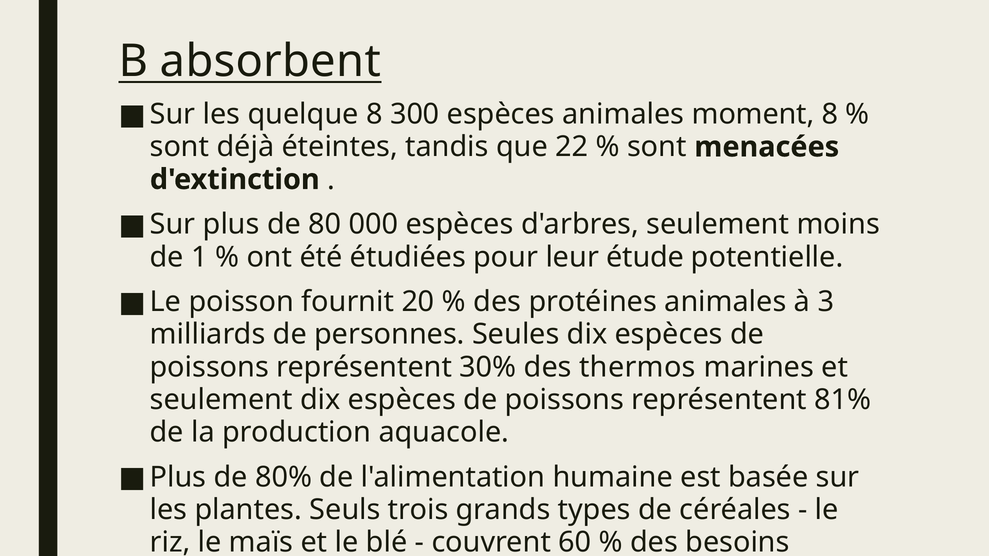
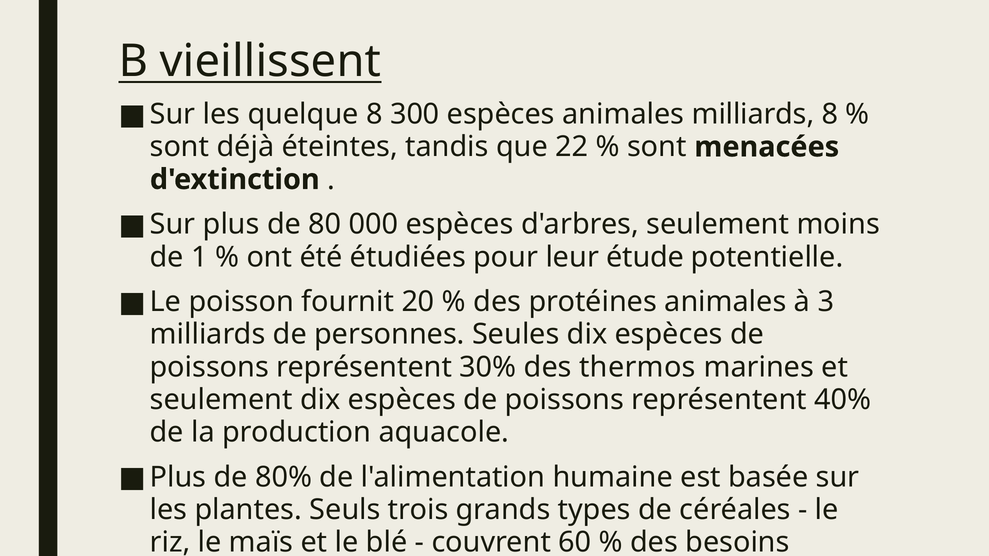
absorbent: absorbent -> vieillissent (270, 61)
animales moment: moment -> milliards (753, 115)
81%: 81% -> 40% (843, 400)
